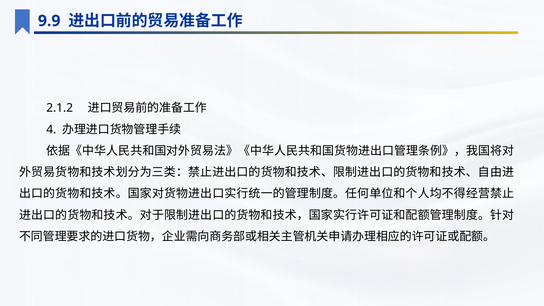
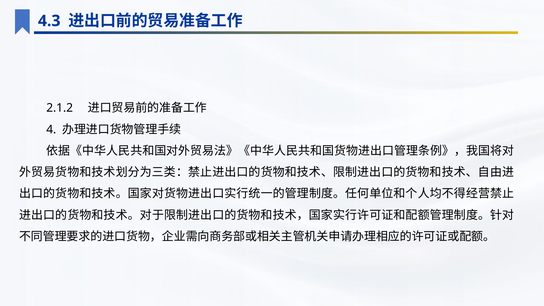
9.9: 9.9 -> 4.3 (49, 21)
